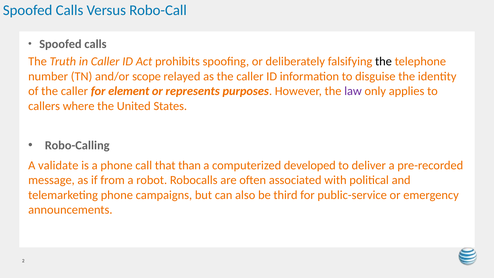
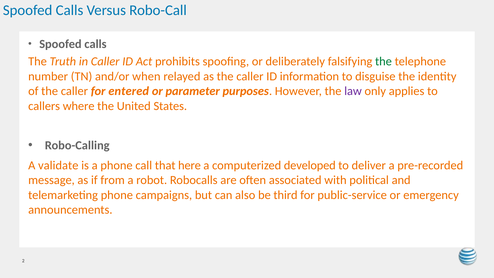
the colour: black -> green (383, 61)
scope: scope -> when (146, 76)
element: element -> entered (129, 91)
represents: represents -> parameter (193, 91)
than: than -> here (190, 165)
